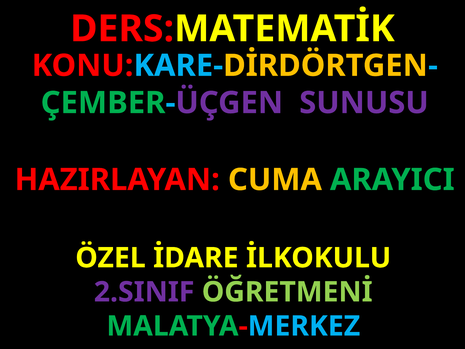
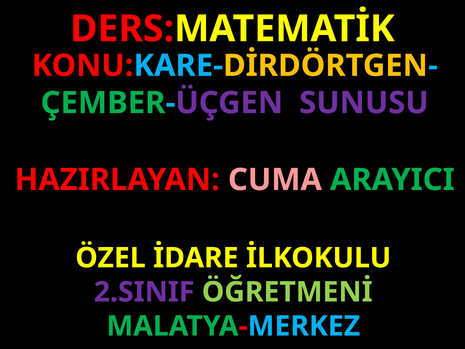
CUMA colour: yellow -> pink (275, 180)
